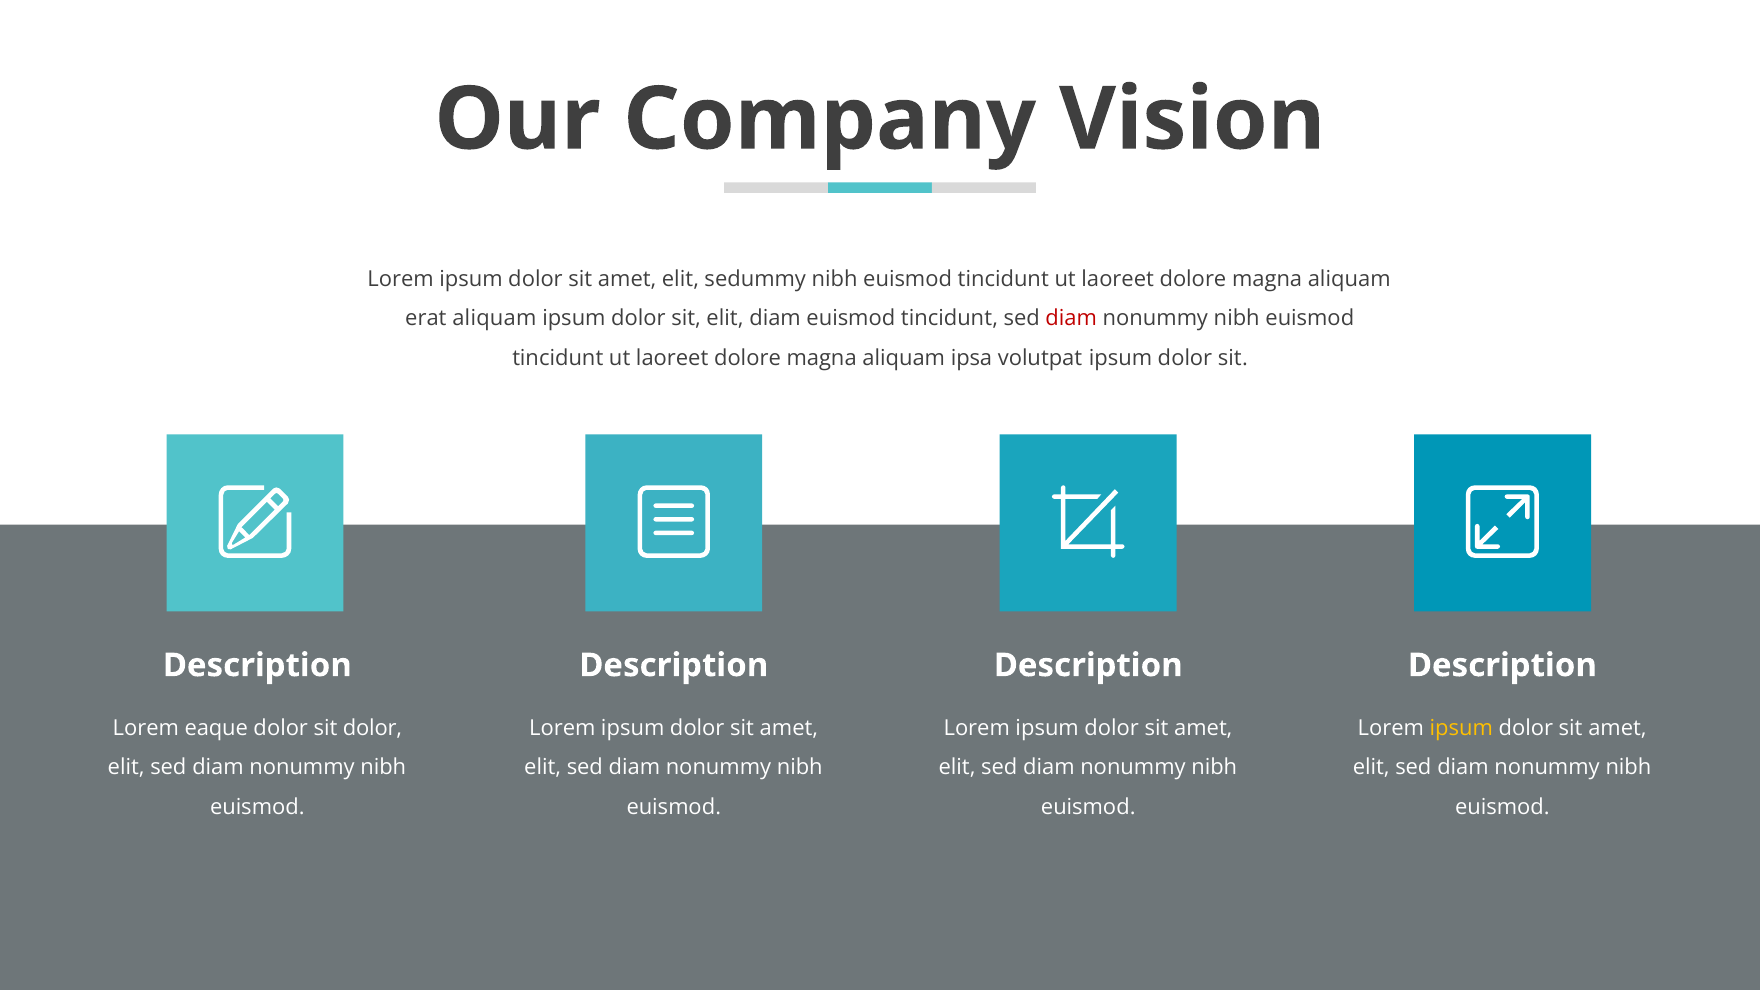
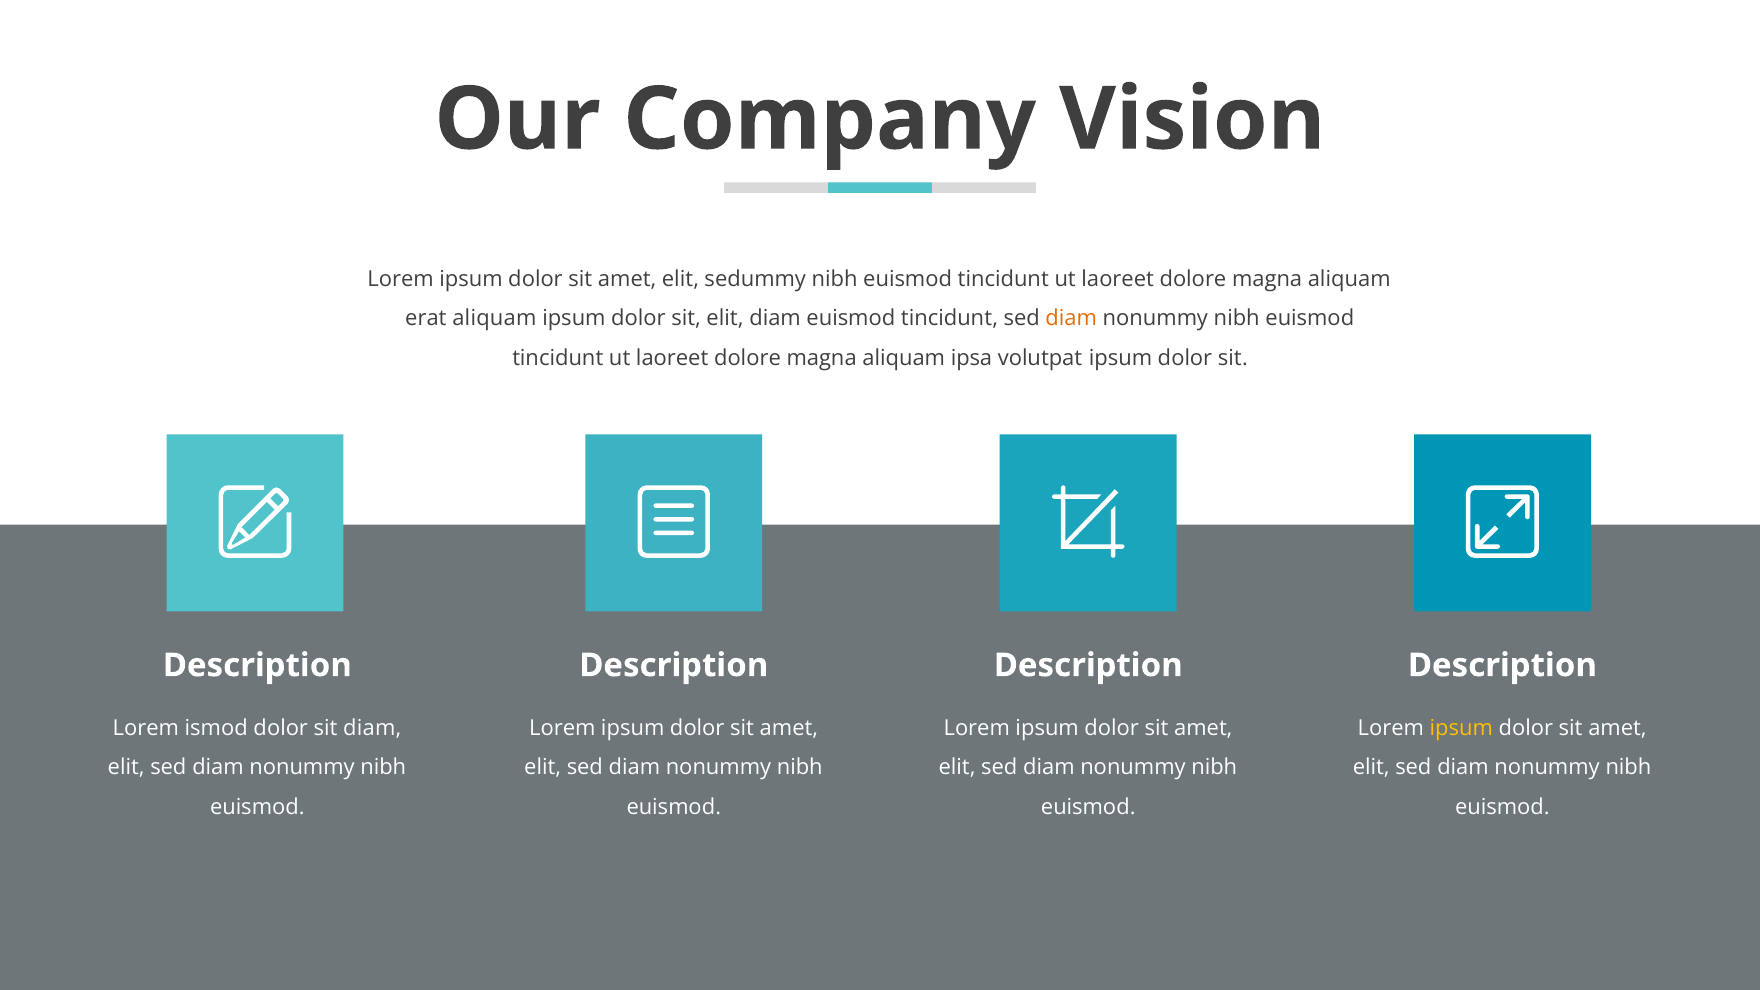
diam colour: red -> orange (1071, 318)
eaque: eaque -> ismod (216, 728)
sit dolor: dolor -> diam (372, 728)
